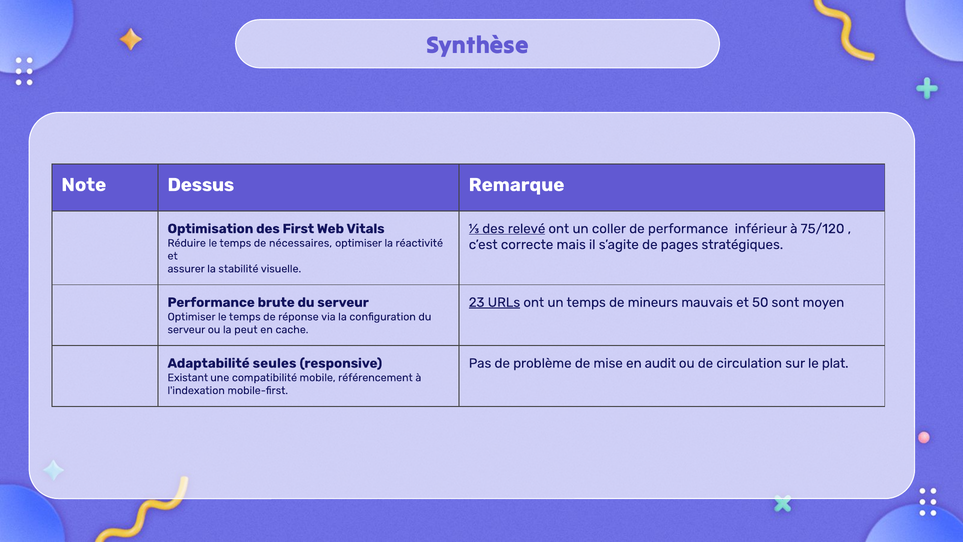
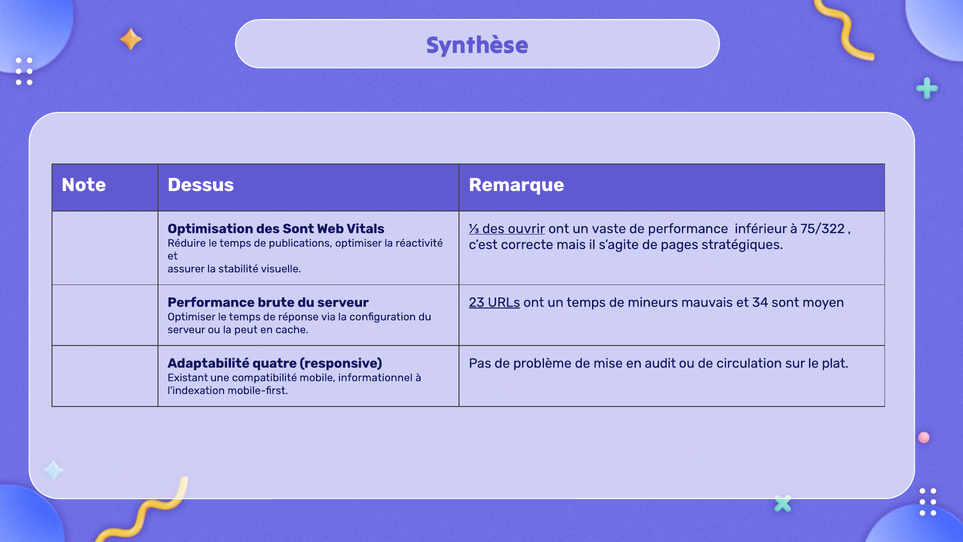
des First: First -> Sont (298, 229)
relevé: relevé -> ouvrir (526, 229)
coller: coller -> vaste (609, 229)
75/120: 75/120 -> 75/322 (823, 229)
nécessaires: nécessaires -> publications (301, 243)
50: 50 -> 34 (760, 302)
seules: seules -> quatre (275, 363)
référencement: référencement -> informationnel (375, 377)
